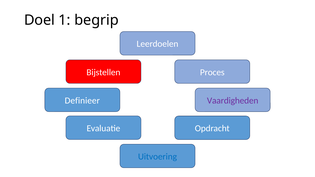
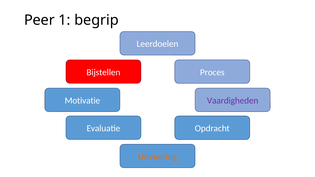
Doel: Doel -> Peer (39, 20)
Definieer: Definieer -> Motivatie (82, 101)
Uitvoering colour: blue -> orange (157, 157)
